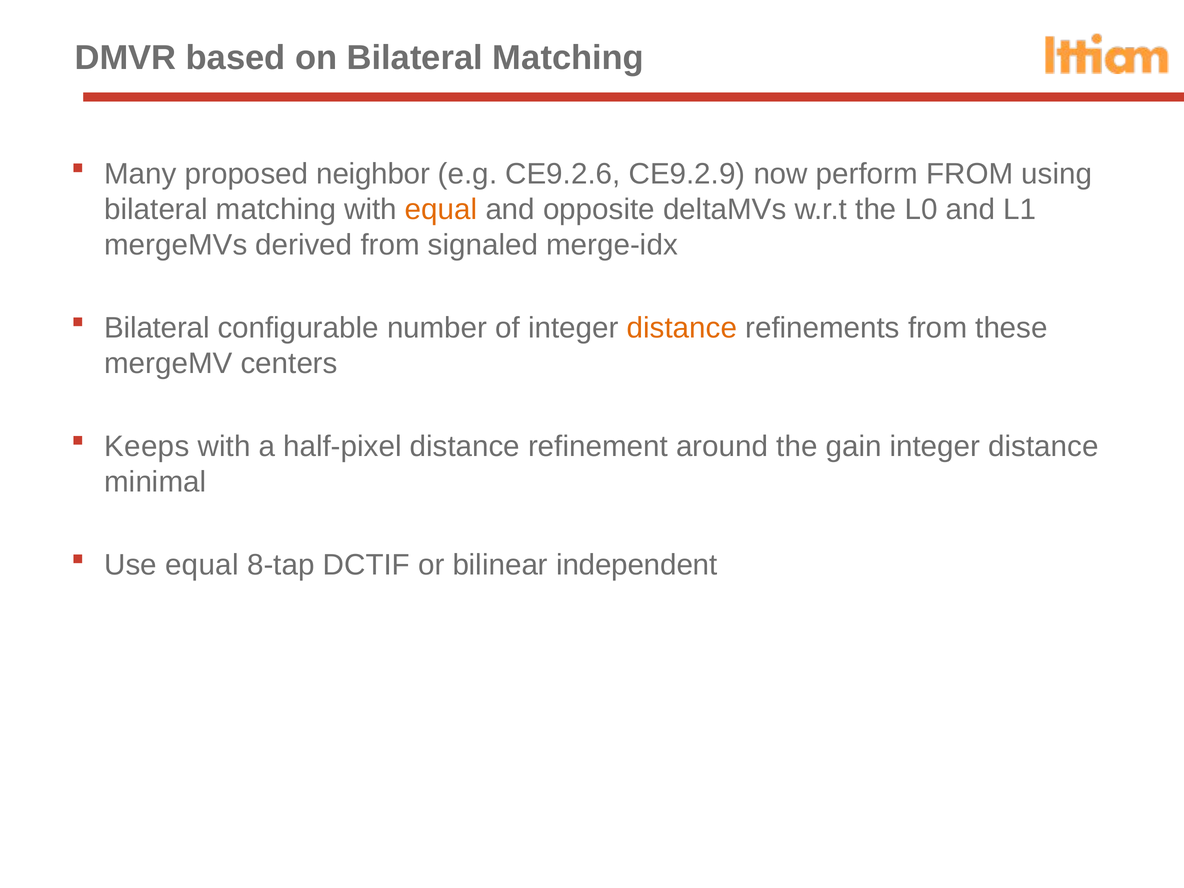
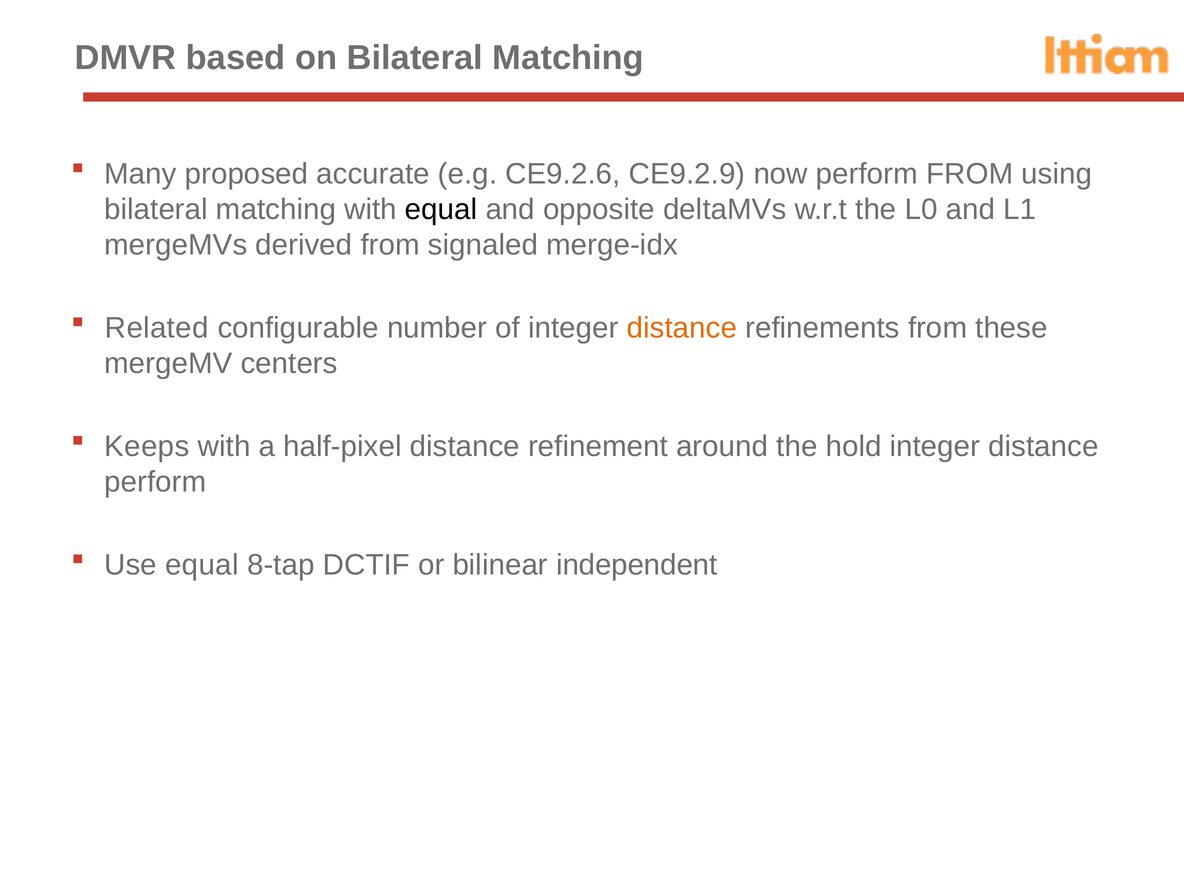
neighbor: neighbor -> accurate (373, 174)
equal colour: orange -> black (441, 210)
Bilateral: Bilateral -> Related (157, 328)
gain: gain -> hold (854, 446)
minimal: minimal -> perform (155, 482)
